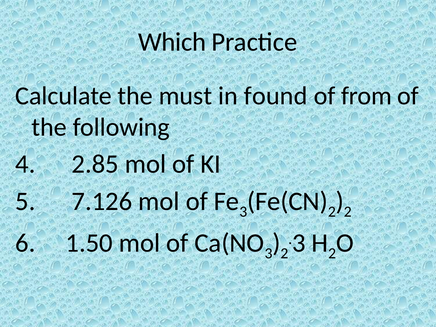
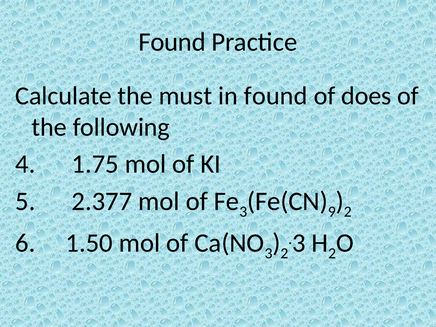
Which: Which -> Found (172, 42)
from: from -> does (366, 96)
2.85: 2.85 -> 1.75 (95, 164)
7.126: 7.126 -> 2.377 (102, 201)
2: 2 -> 9 (332, 212)
